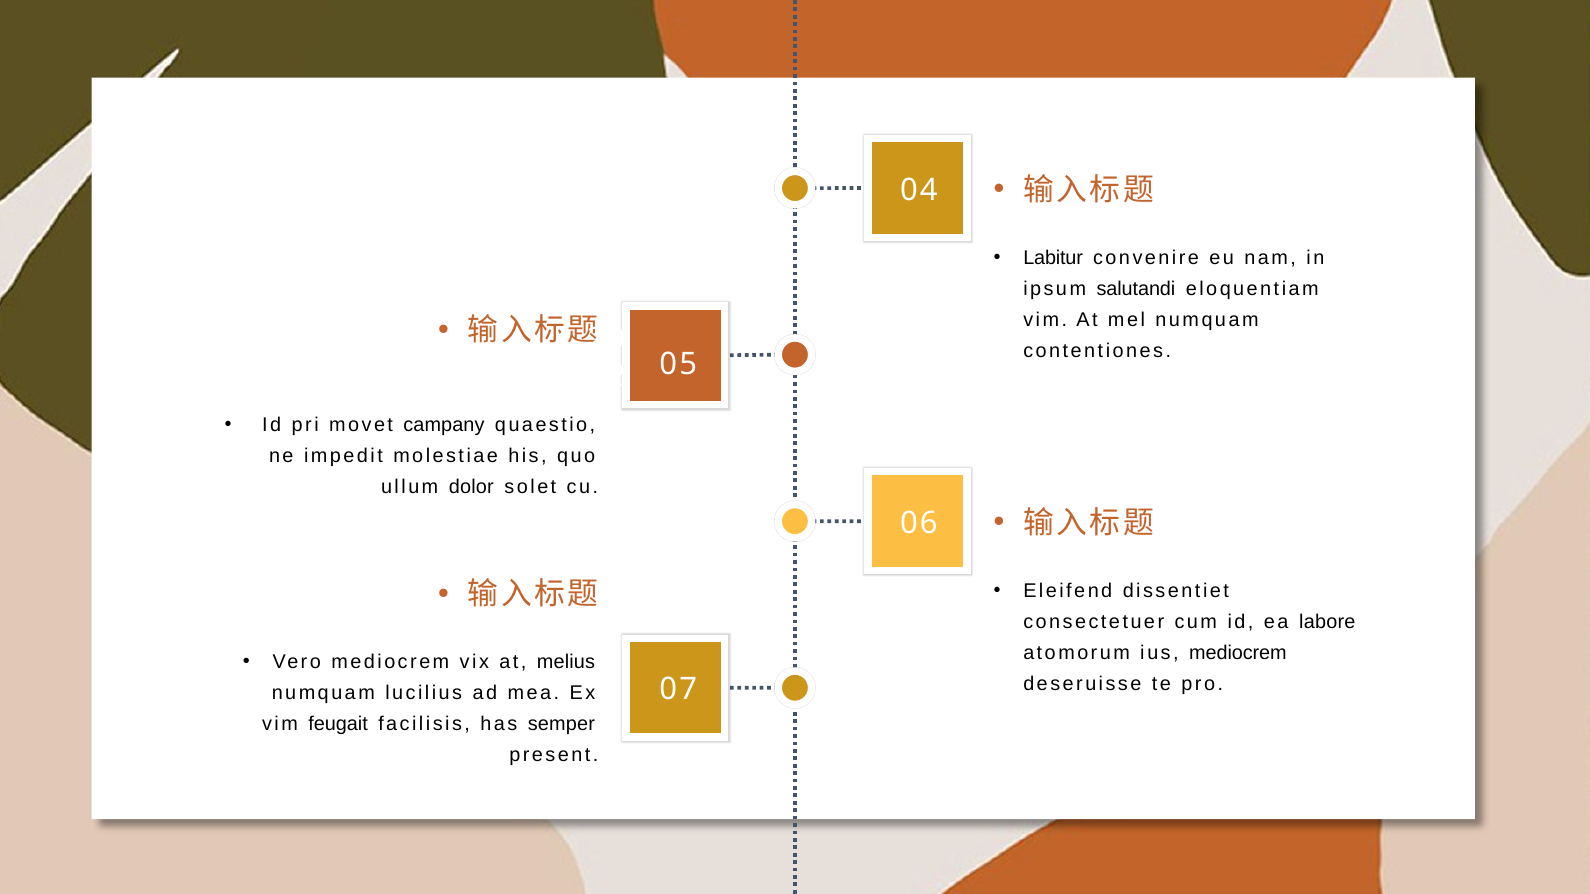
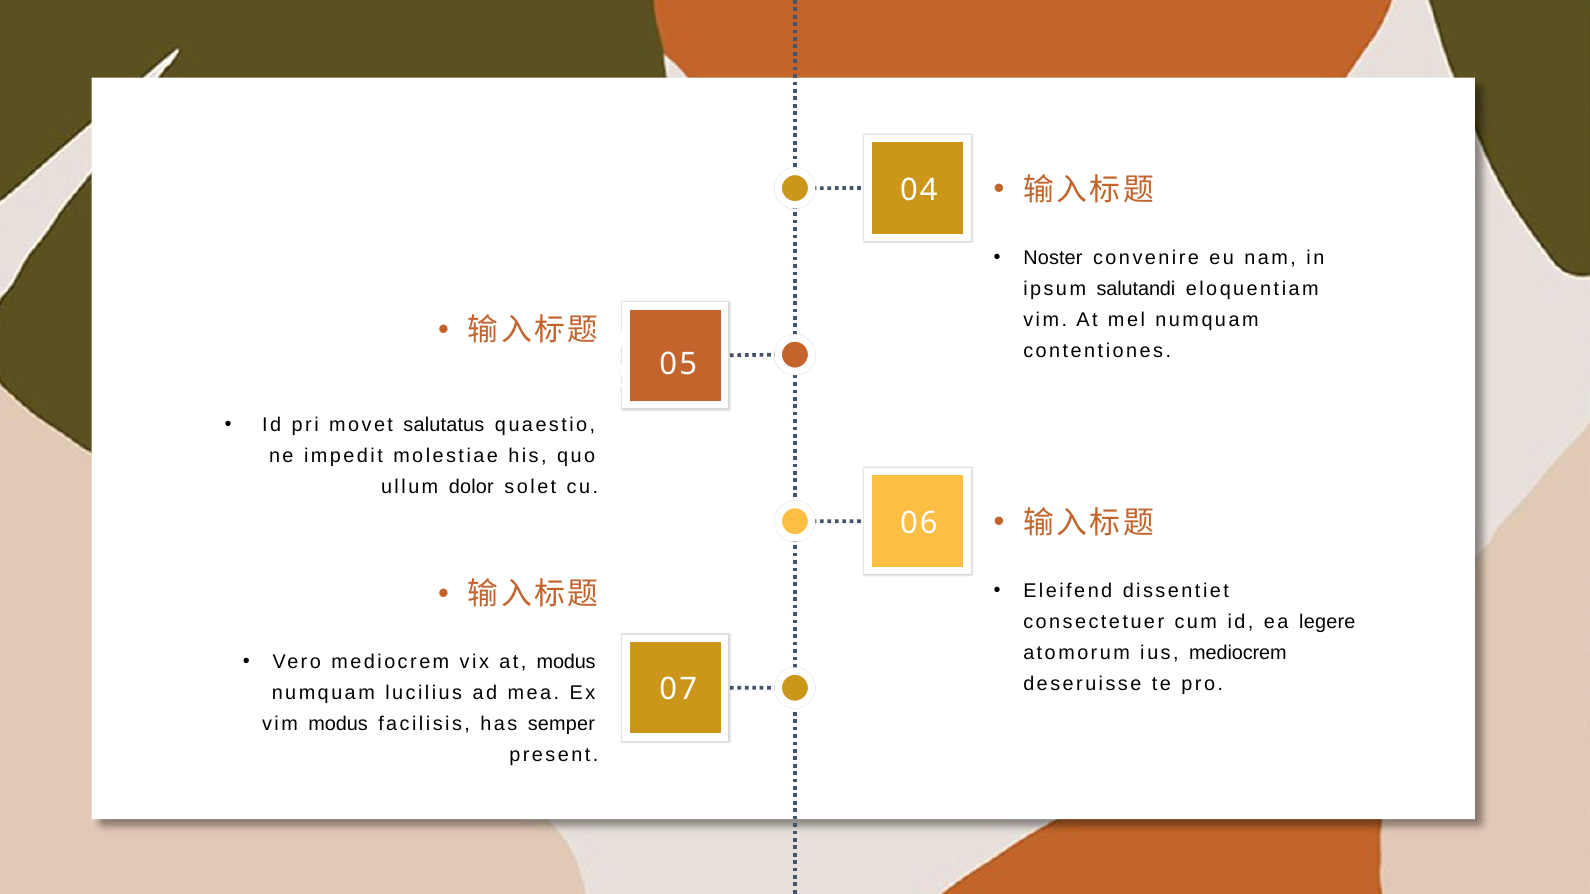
Labitur: Labitur -> Noster (1053, 258)
campany: campany -> salutatus (444, 425)
labore: labore -> legere (1327, 622)
at melius: melius -> modus (566, 663)
vim feugait: feugait -> modus (338, 725)
